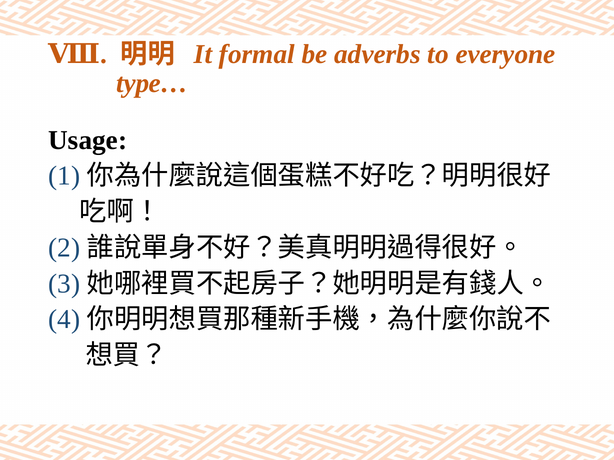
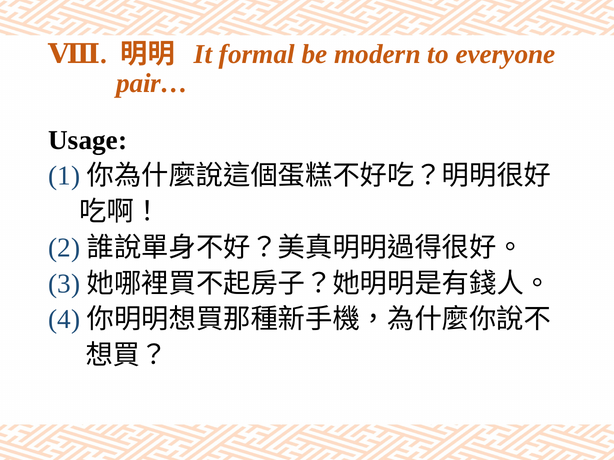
adverbs: adverbs -> modern (377, 54)
type…: type… -> pair… (152, 84)
